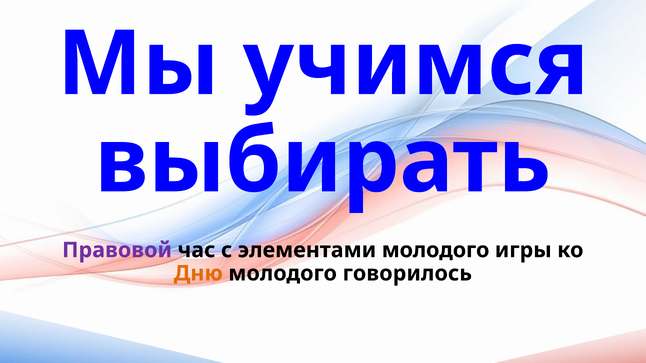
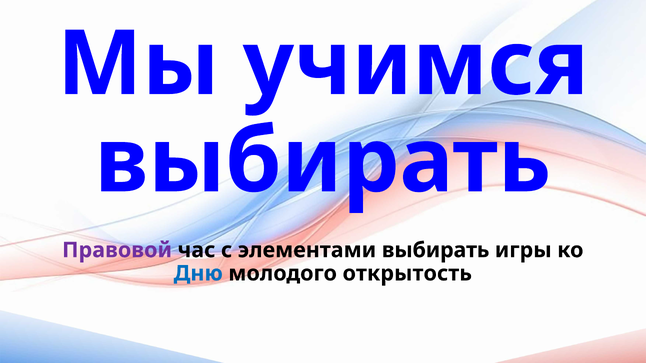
элементами молодого: молодого -> выбирать (436, 250)
Дню colour: orange -> blue (198, 274)
говорилось: говорилось -> открытость (407, 274)
